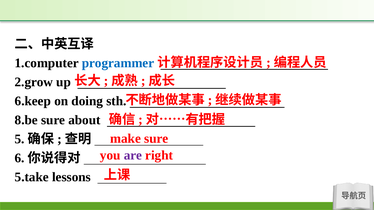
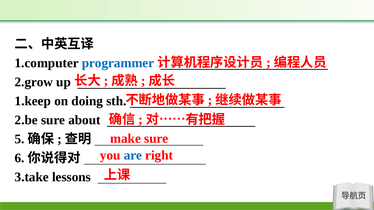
6.keep: 6.keep -> 1.keep (33, 101)
8.be: 8.be -> 2.be (26, 120)
are colour: purple -> blue (133, 155)
5.take: 5.take -> 3.take (32, 177)
